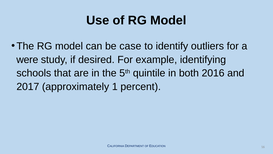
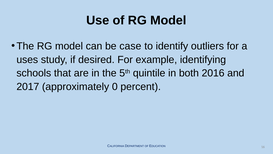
were: were -> uses (27, 59)
1: 1 -> 0 (115, 87)
